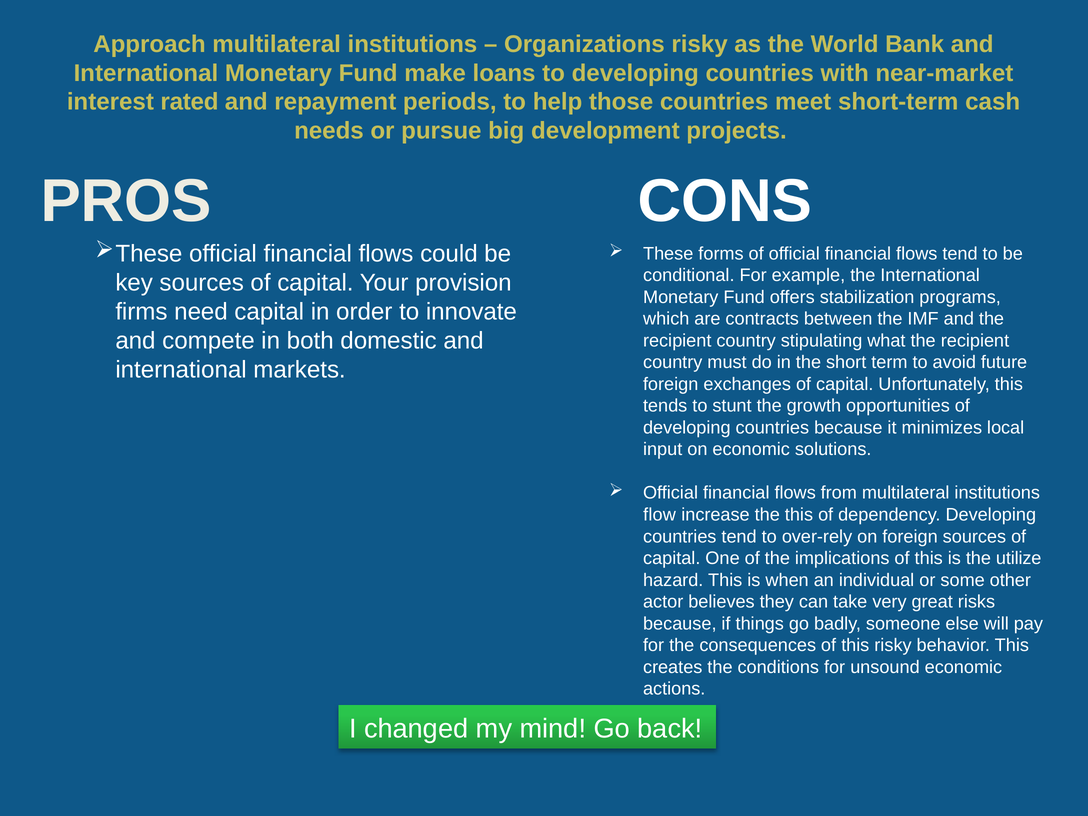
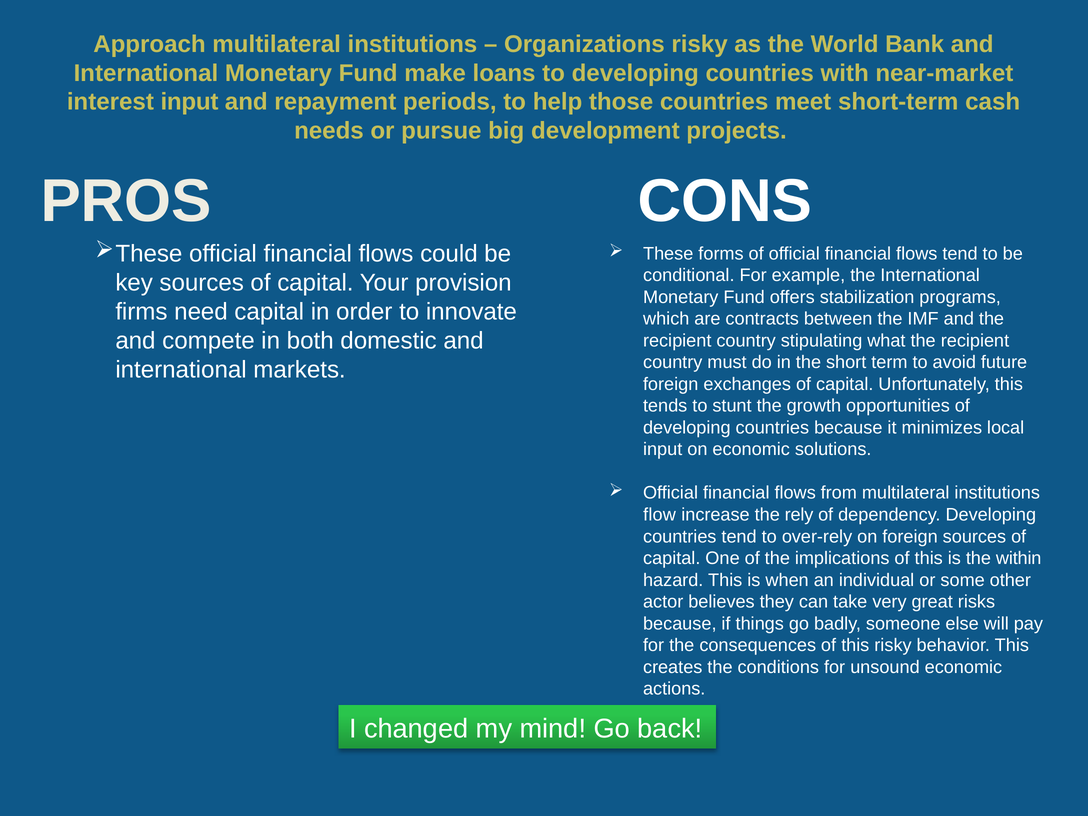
interest rated: rated -> input (190, 102)
the this: this -> rely (799, 515)
utilize: utilize -> within (1019, 558)
